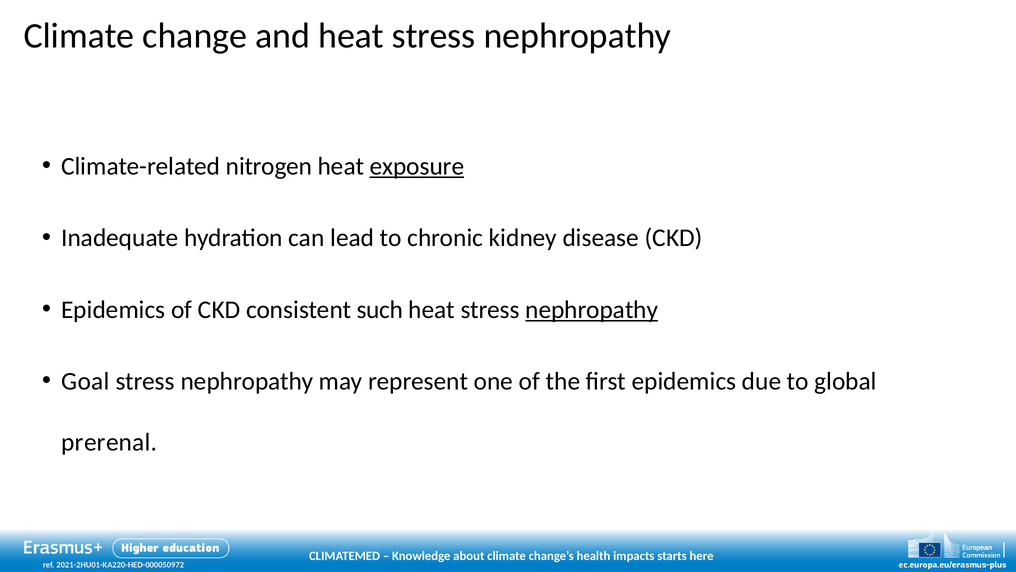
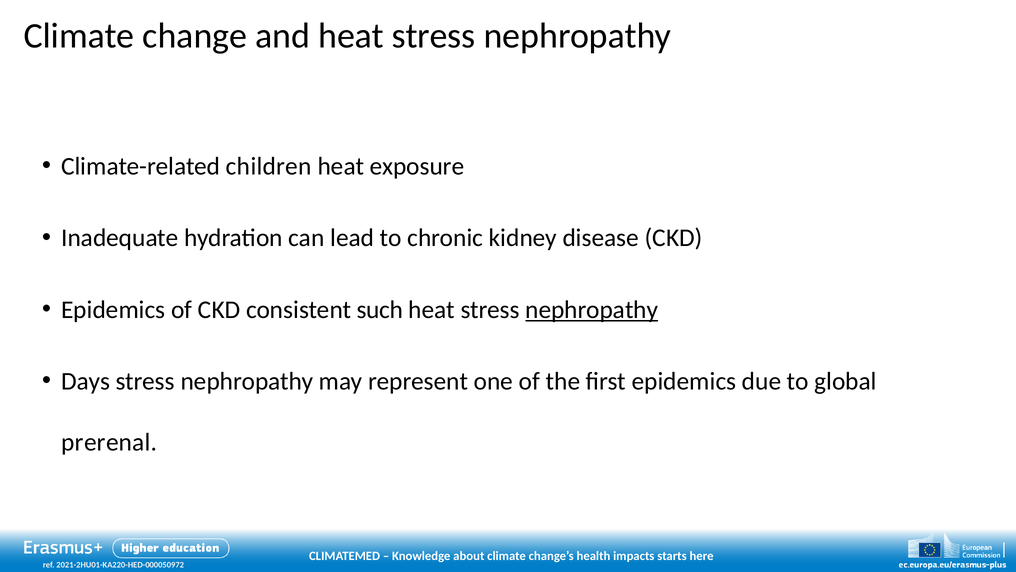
nitrogen: nitrogen -> children (269, 166)
exposure underline: present -> none (417, 166)
Goal: Goal -> Days (86, 381)
